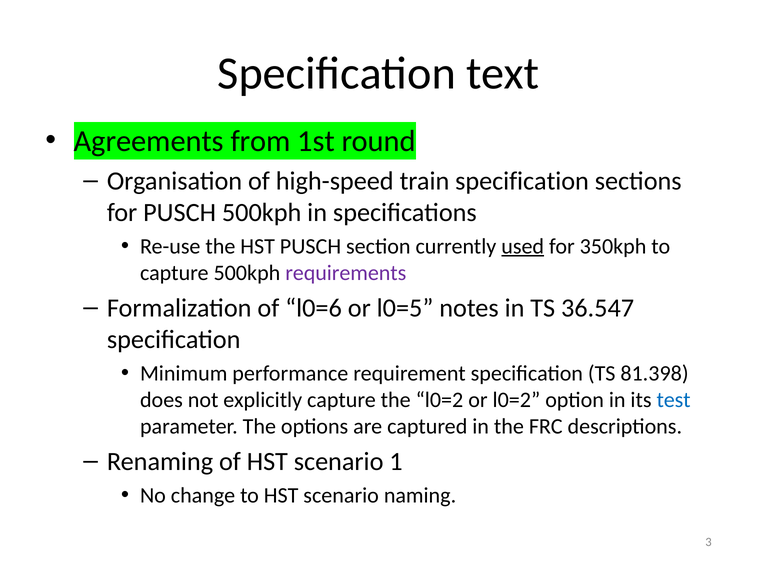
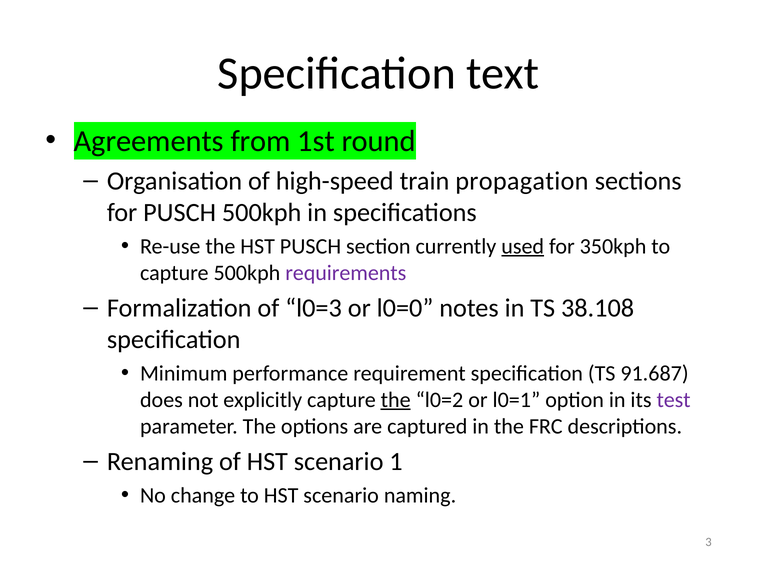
train specification: specification -> propagation (522, 181)
l0=6: l0=6 -> l0=3 (314, 308)
l0=5: l0=5 -> l0=0 (405, 308)
36.547: 36.547 -> 38.108 (598, 308)
81.398: 81.398 -> 91.687 (654, 373)
the underline: none -> present (396, 400)
or l0=2: l0=2 -> l0=1 (516, 400)
test colour: blue -> purple (674, 400)
